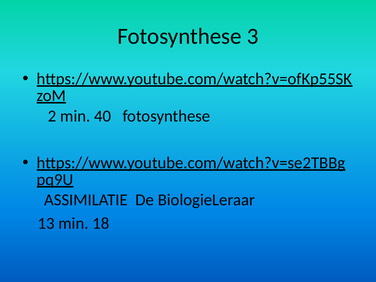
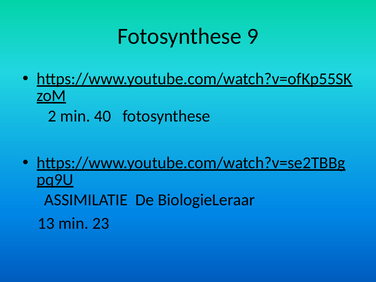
3: 3 -> 9 (253, 36)
18: 18 -> 23 (101, 223)
